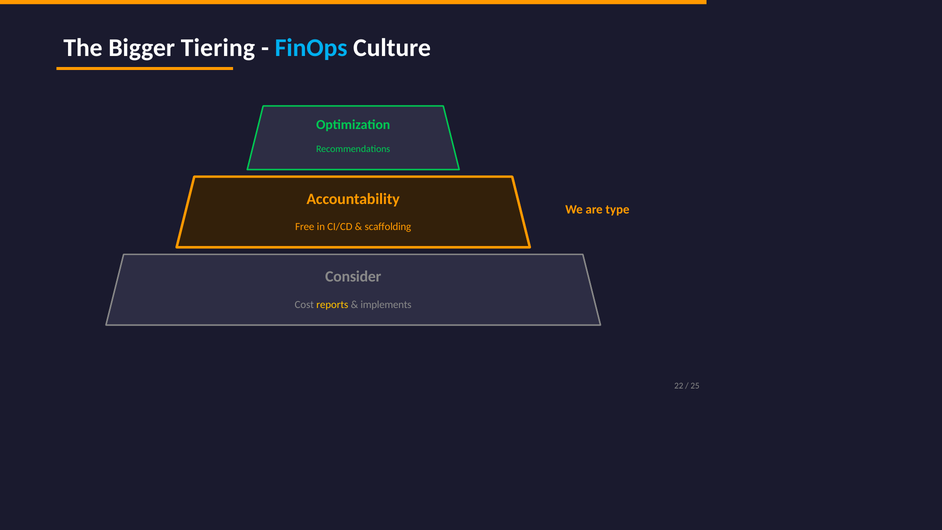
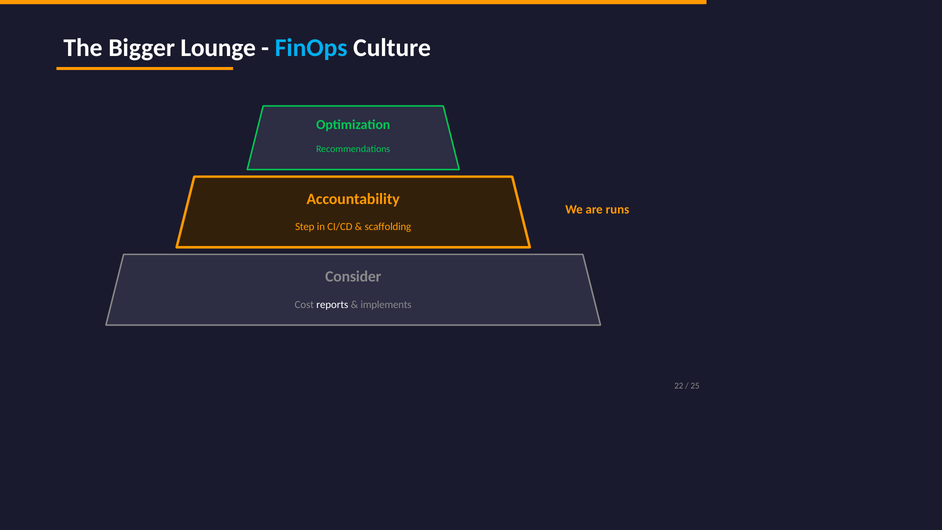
Tiering: Tiering -> Lounge (218, 48)
type: type -> runs (617, 209)
Free: Free -> Step (305, 227)
reports colour: yellow -> white (332, 305)
